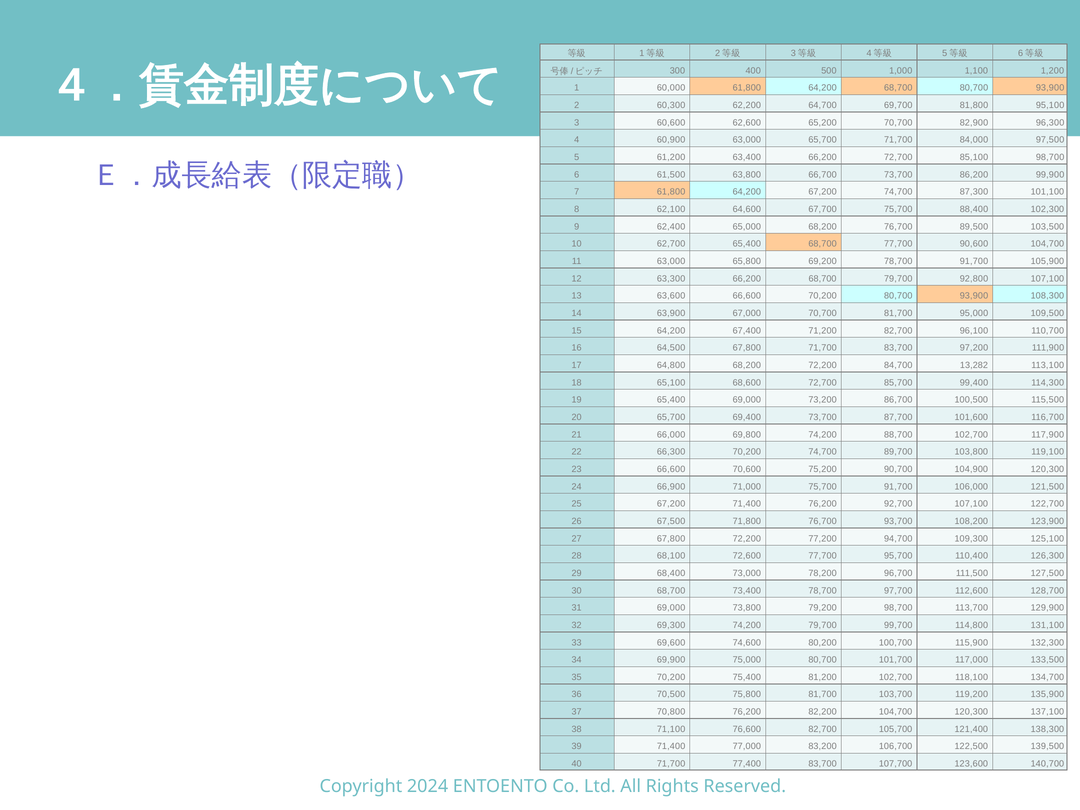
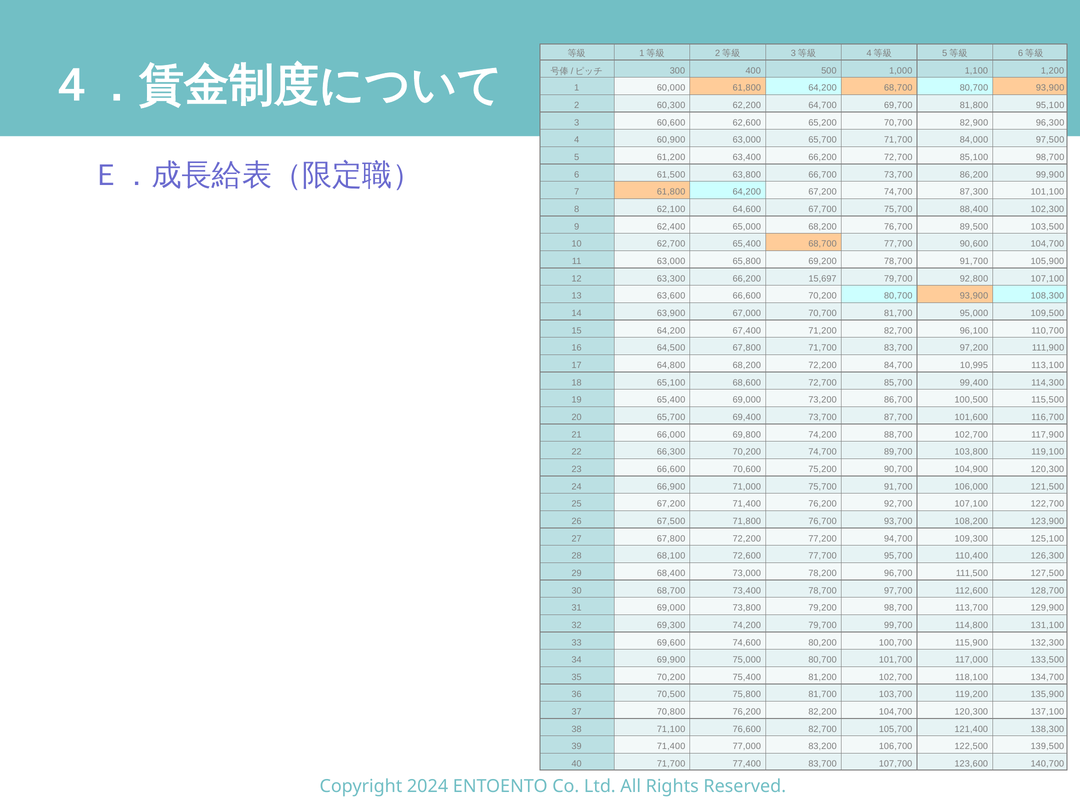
66,200 68,700: 68,700 -> 15,697 (823, 279)
13,282: 13,282 -> 10,995 (974, 365)
